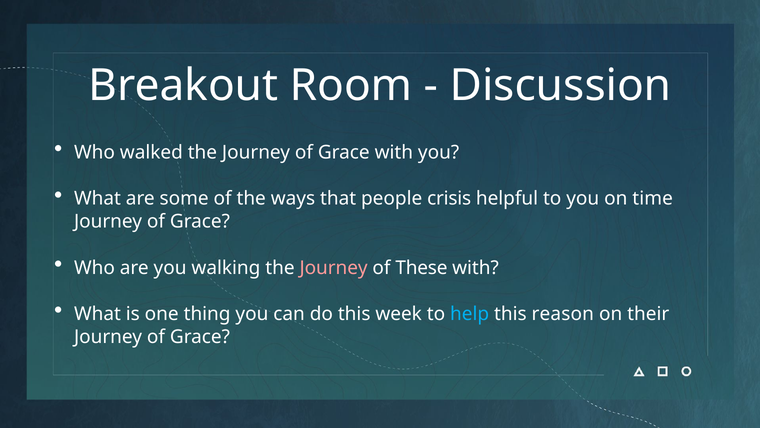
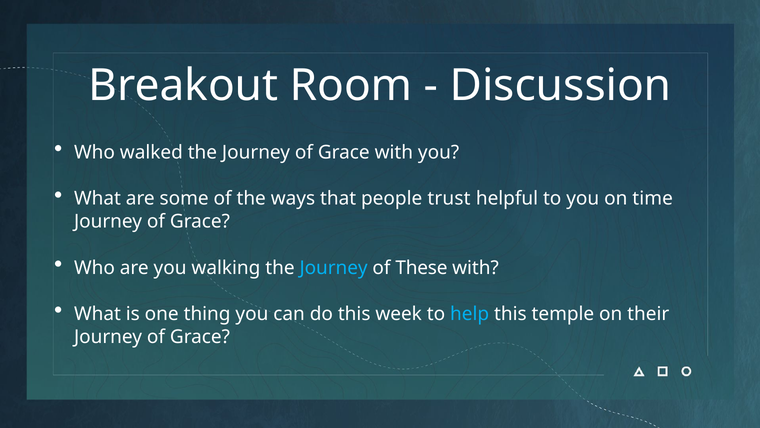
crisis: crisis -> trust (449, 198)
Journey colour: pink -> light blue (334, 267)
reason: reason -> temple (563, 314)
